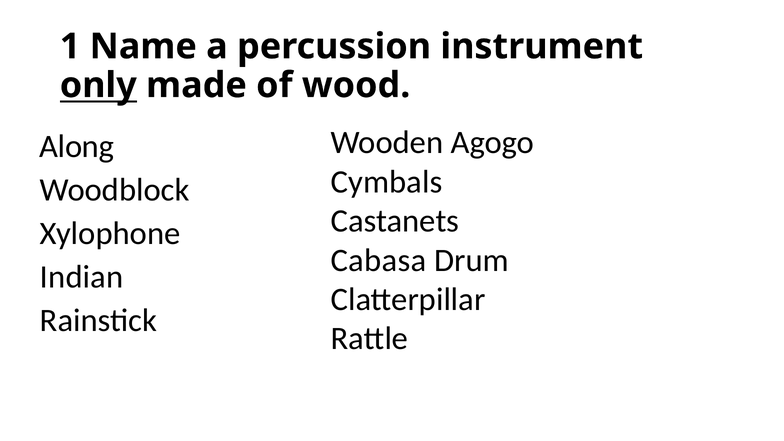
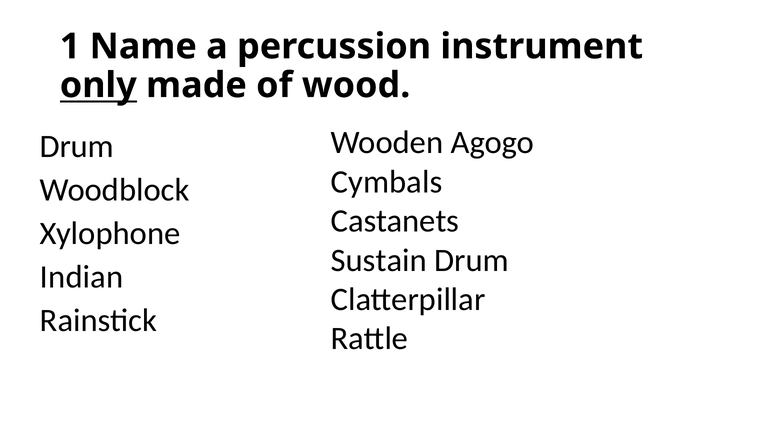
Along: Along -> Drum (77, 147)
Cabasa: Cabasa -> Sustain (379, 260)
